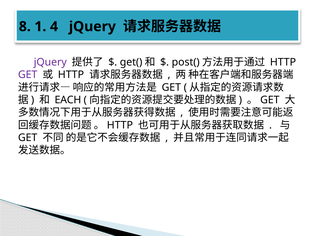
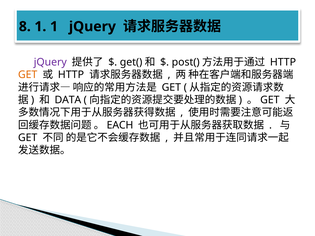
1 4: 4 -> 1 (54, 27)
GET colour: purple -> orange (28, 75)
EACH: EACH -> DATA (68, 100)
HTTP: HTTP -> EACH (120, 125)
